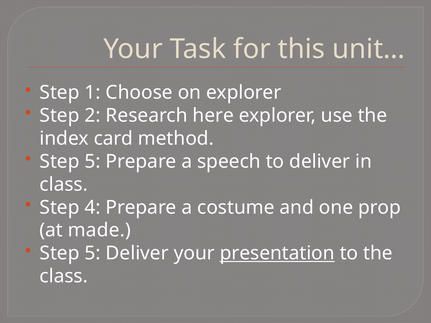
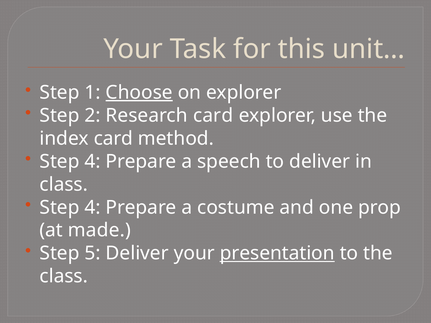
Choose underline: none -> present (139, 93)
Research here: here -> card (213, 116)
5: 5 -> 4 (93, 162)
